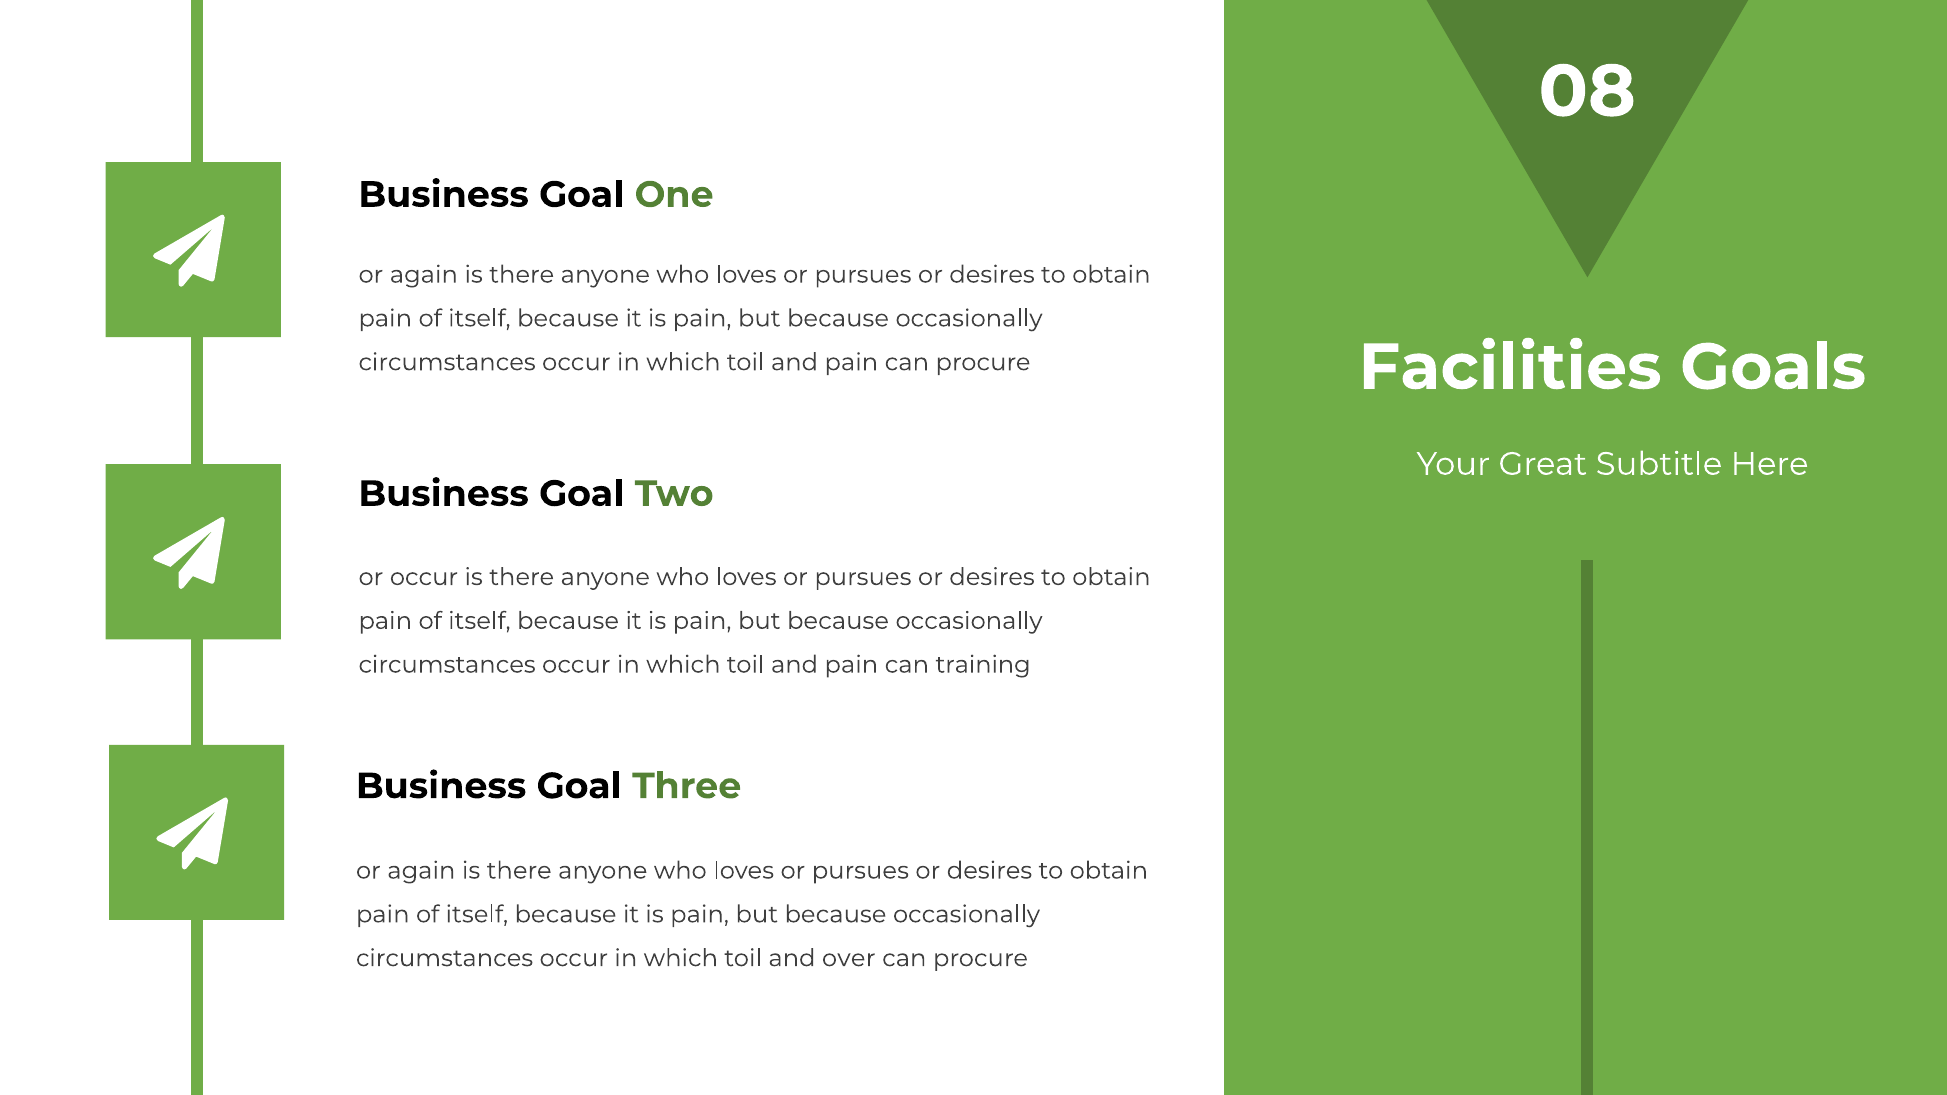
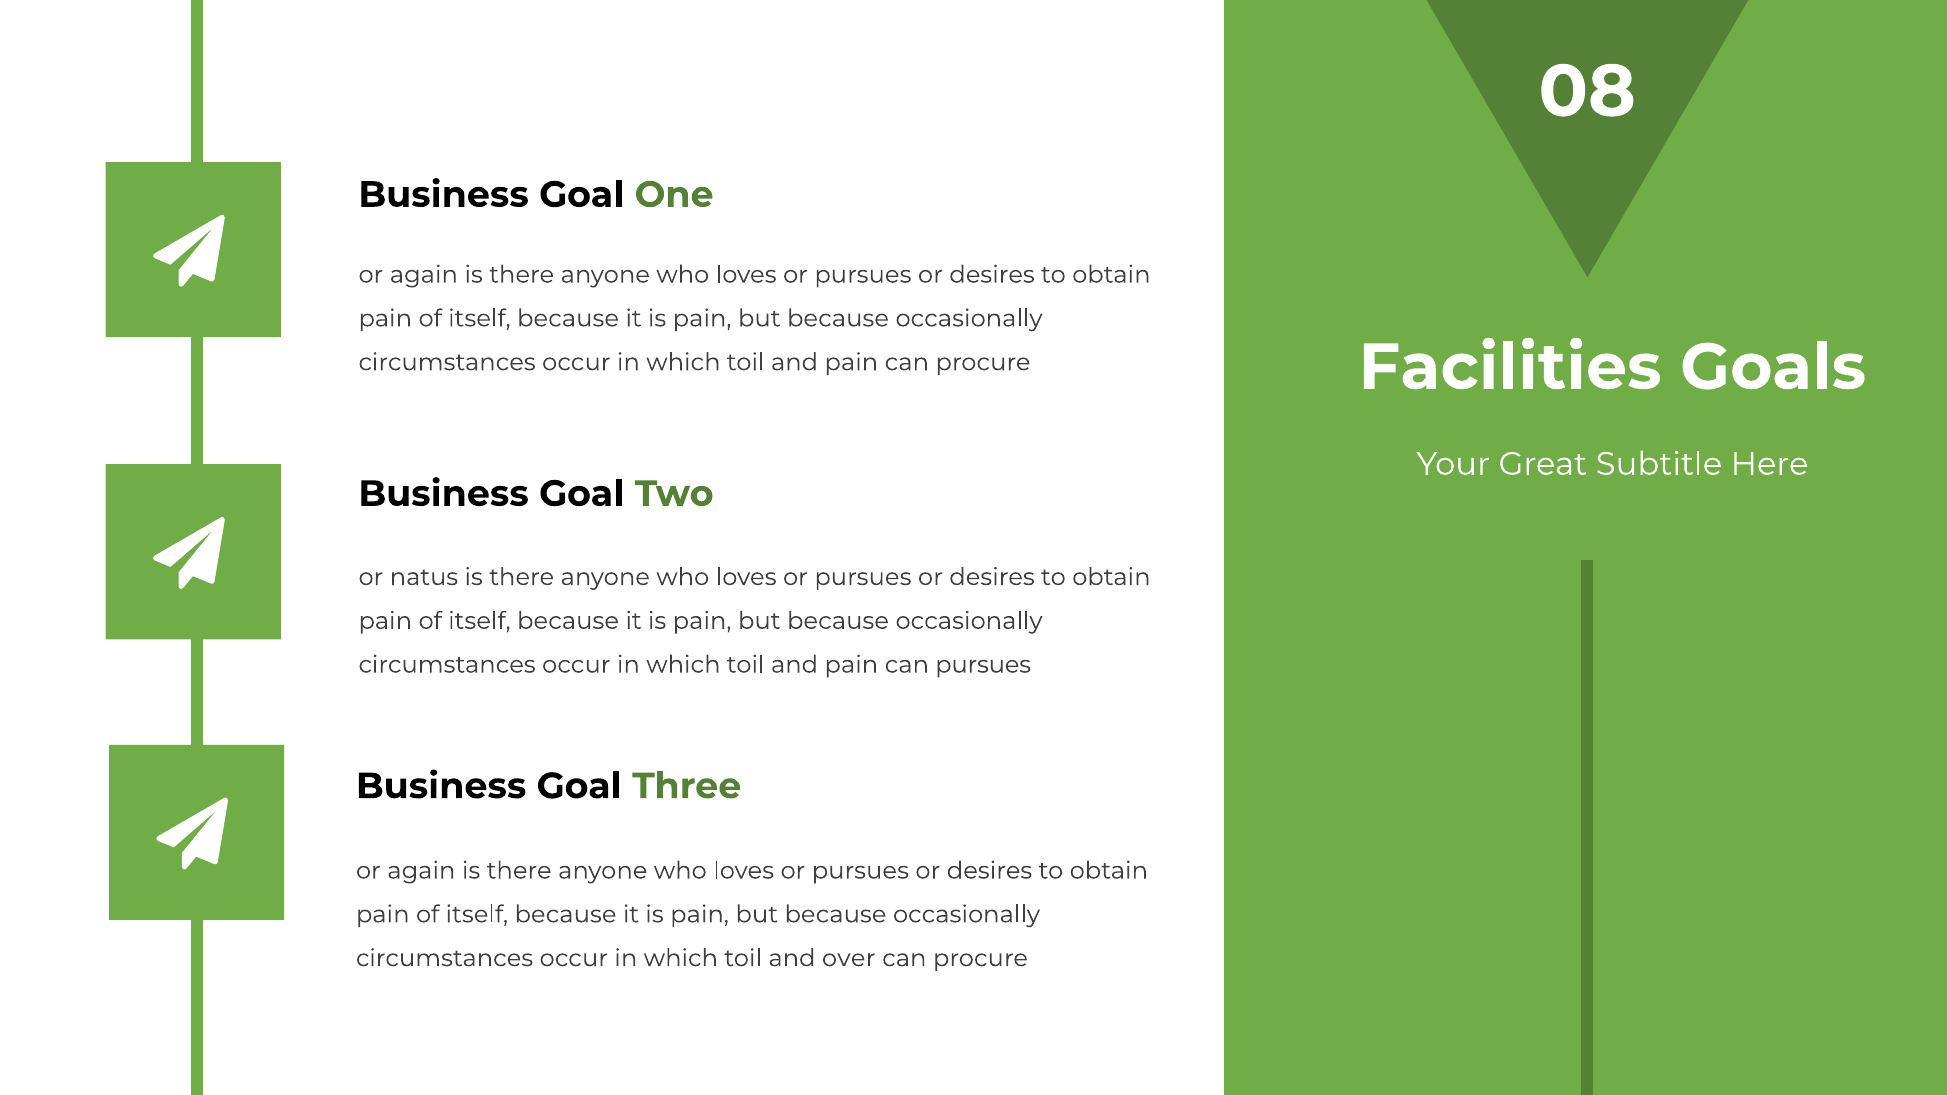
or occur: occur -> natus (424, 577)
can training: training -> pursues (983, 665)
